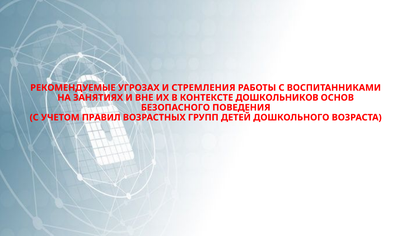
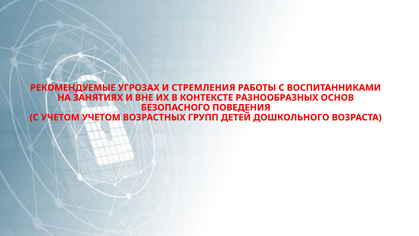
ДОШКОЛЬНИКОВ: ДОШКОЛЬНИКОВ -> РАЗНООБРАЗНЫХ (277, 97)
УЧЕТОМ ПРАВИЛ: ПРАВИЛ -> УЧЕТОМ (101, 117)
